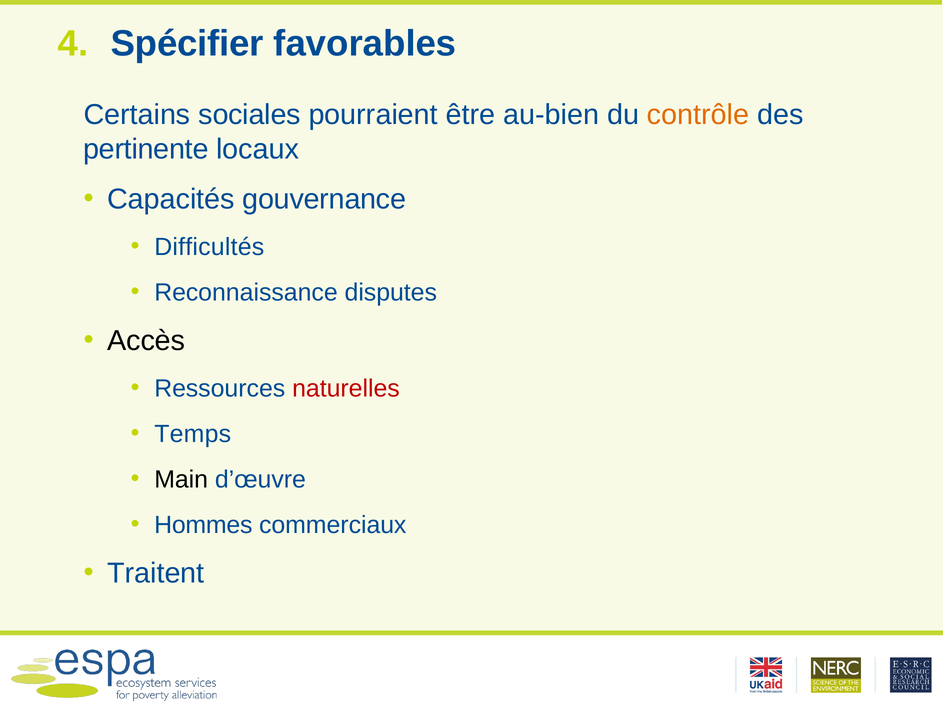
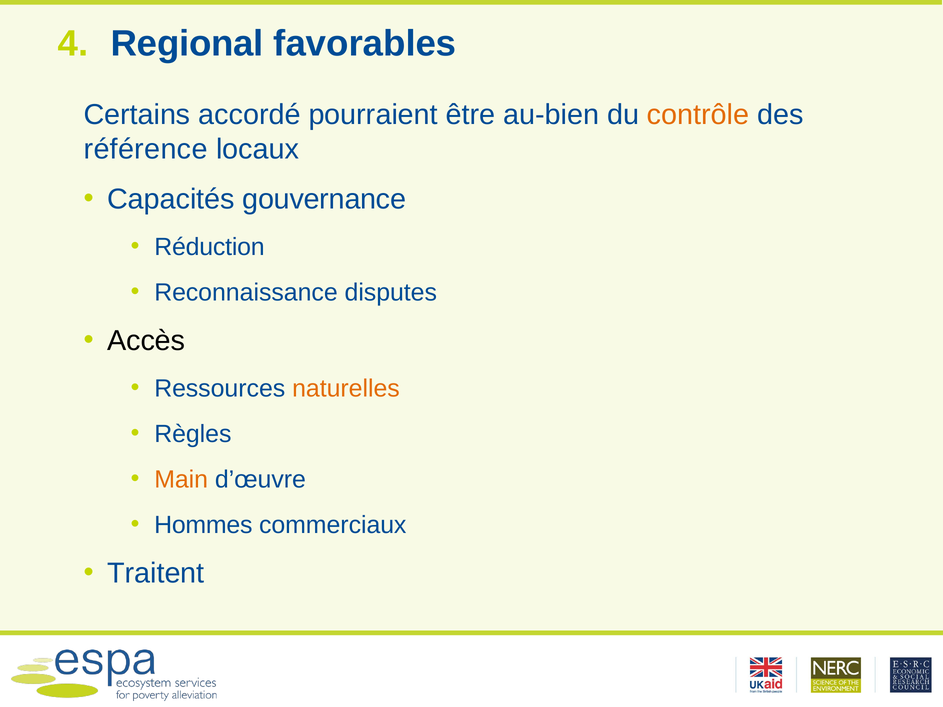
Spécifier: Spécifier -> Regional (187, 43)
sociales: sociales -> accordé (249, 115)
pertinente: pertinente -> référence (146, 149)
Difficultés: Difficultés -> Réduction (209, 247)
naturelles colour: red -> orange (346, 388)
Temps: Temps -> Règles (193, 434)
Main colour: black -> orange (181, 480)
